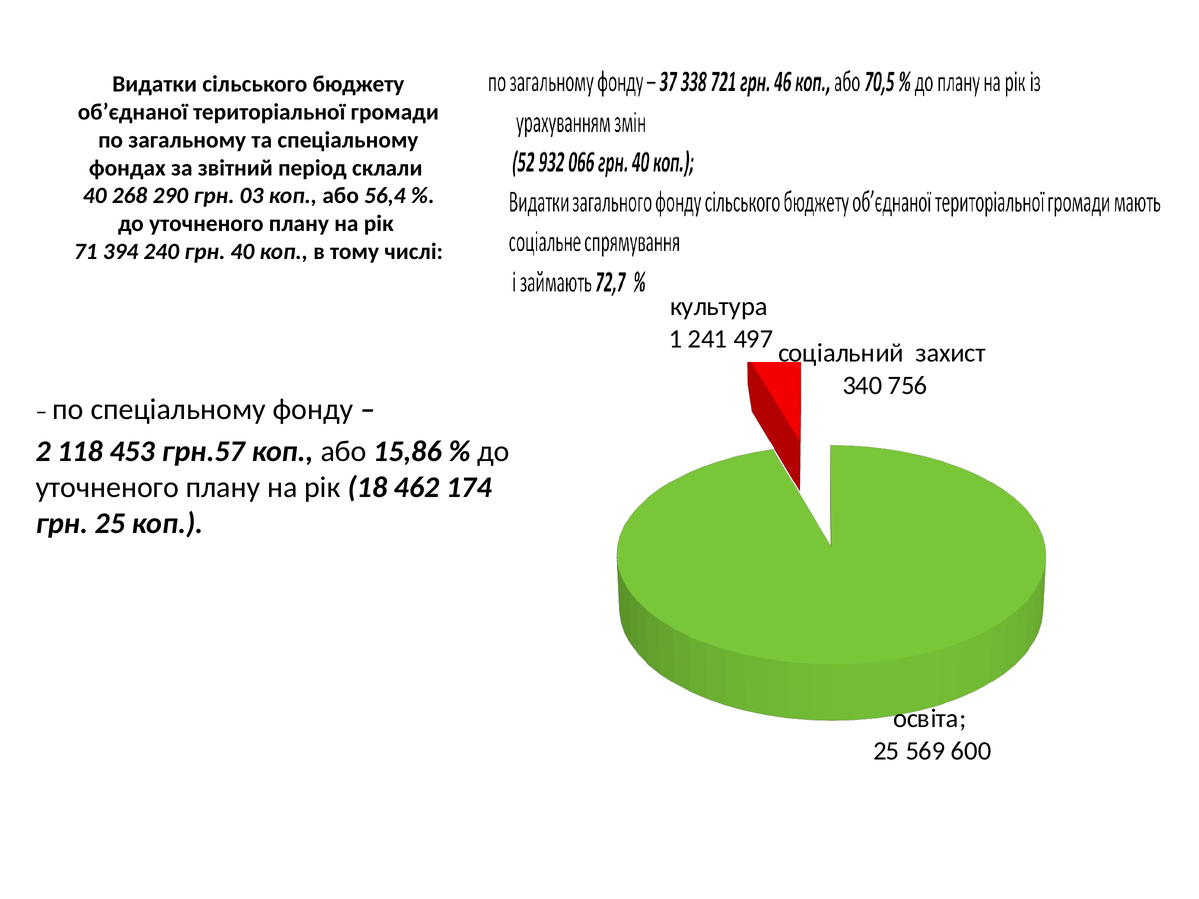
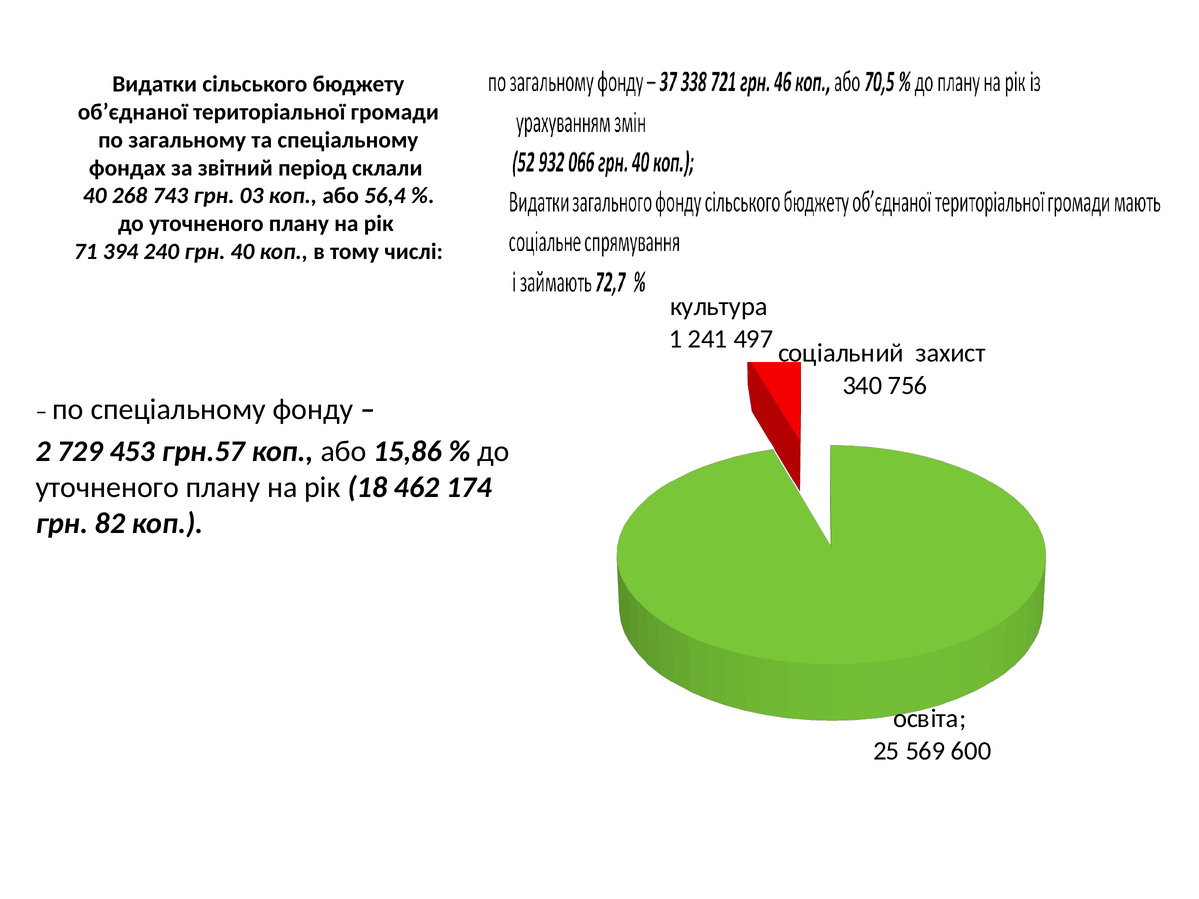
290: 290 -> 743 (170, 196)
118: 118 -> 729 (80, 452)
грн 25: 25 -> 82 (110, 524)
